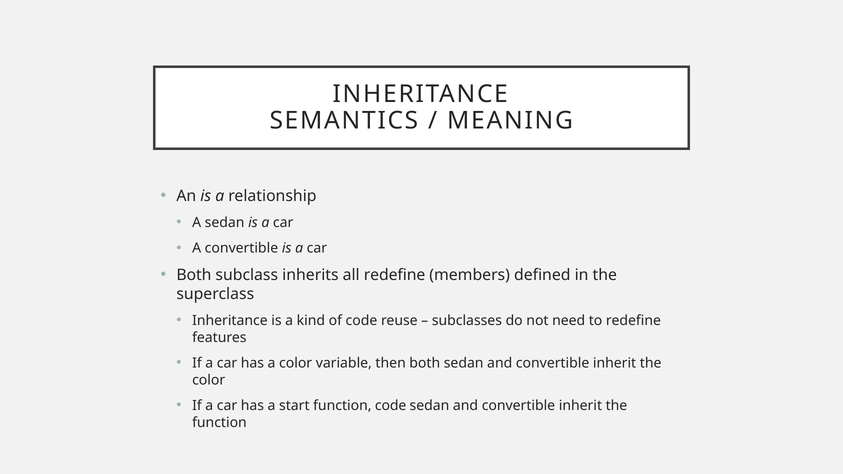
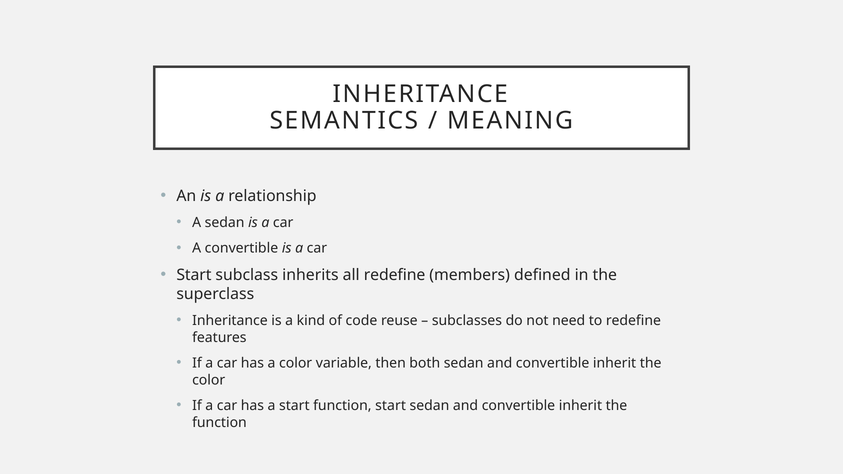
Both: Both -> Start (194, 275)
function code: code -> start (391, 406)
